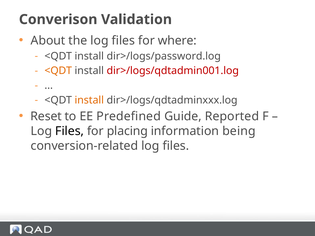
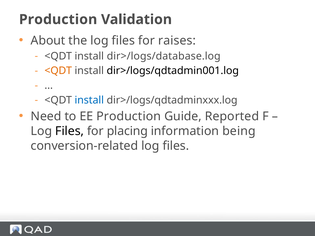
Converison: Converison -> Production (58, 19)
where: where -> raises (177, 41)
dir>/logs/password.log: dir>/logs/password.log -> dir>/logs/database.log (164, 56)
dir>/logs/qdtadmin001.log colour: red -> black (173, 71)
install colour: orange -> blue (89, 100)
Reset: Reset -> Need (46, 116)
EE Predefined: Predefined -> Production (129, 116)
